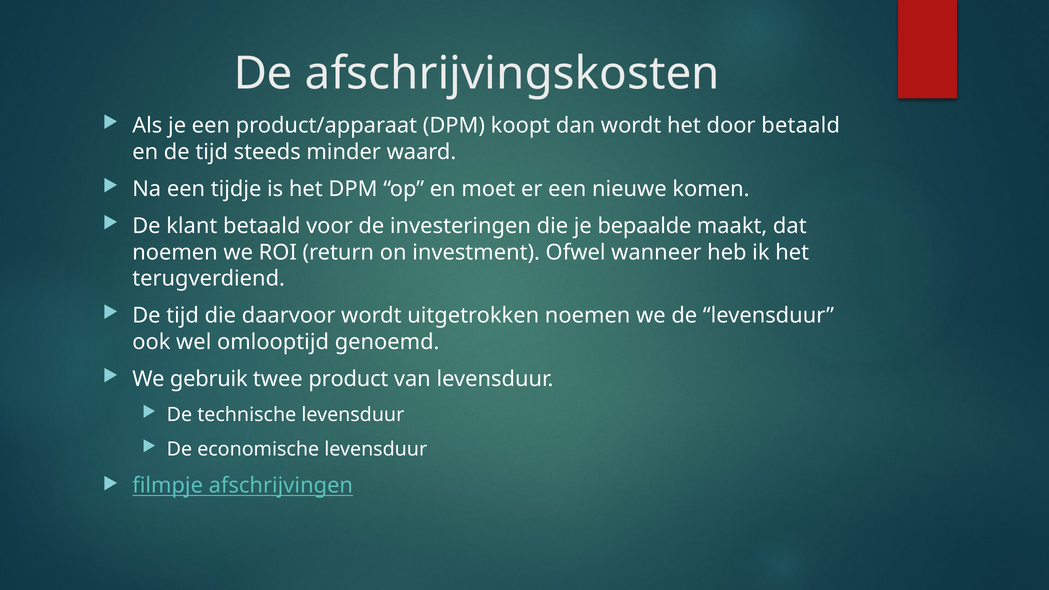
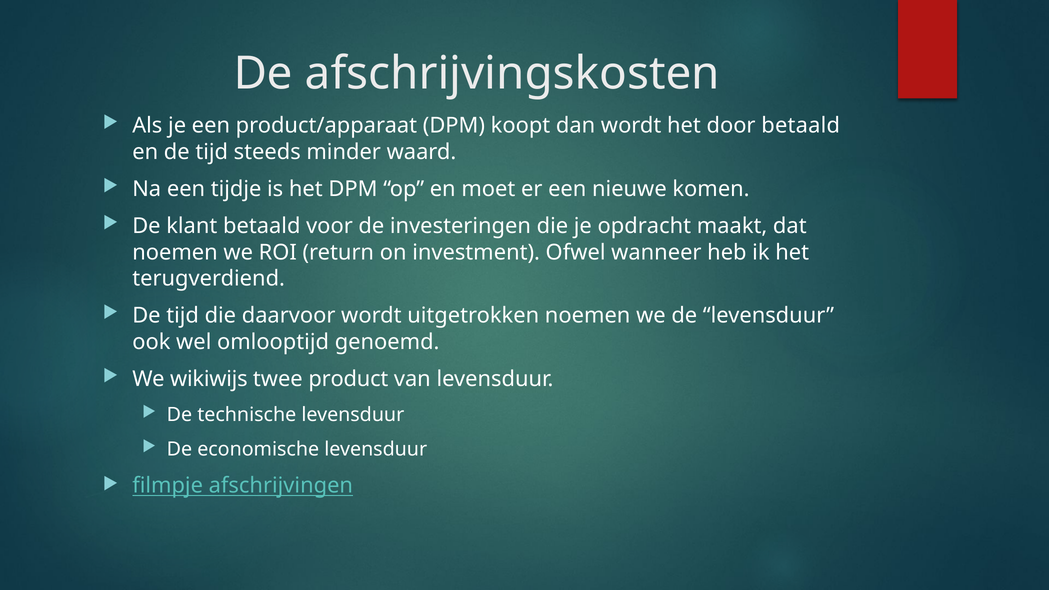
bepaalde: bepaalde -> opdracht (644, 226)
gebruik: gebruik -> wikiwijs (209, 379)
